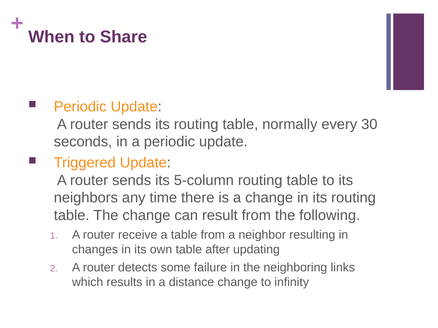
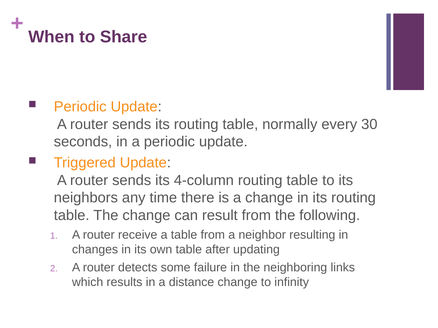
5-column: 5-column -> 4-column (204, 181)
